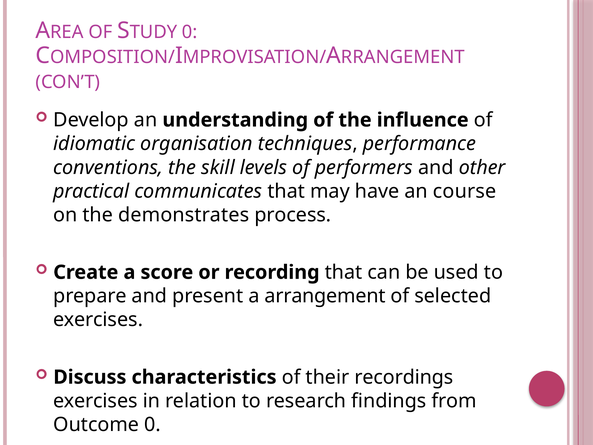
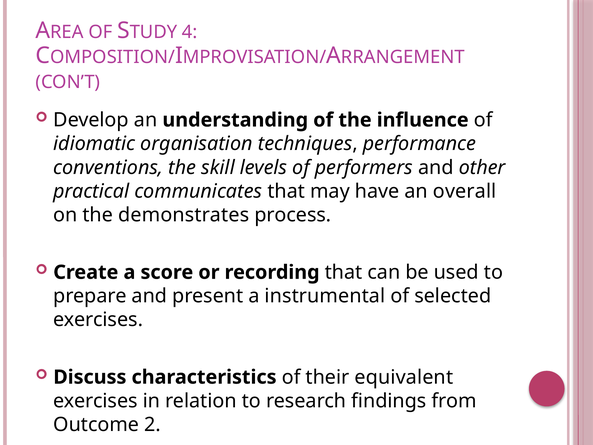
0: 0 -> 4 (190, 32)
course: course -> overall (465, 191)
arrangement: arrangement -> instrumental (325, 296)
recordings: recordings -> equivalent (404, 377)
Outcome 0: 0 -> 2 (153, 424)
